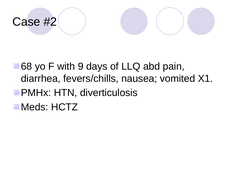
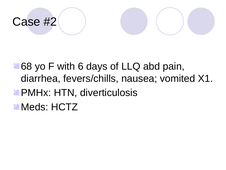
9: 9 -> 6 (81, 66)
